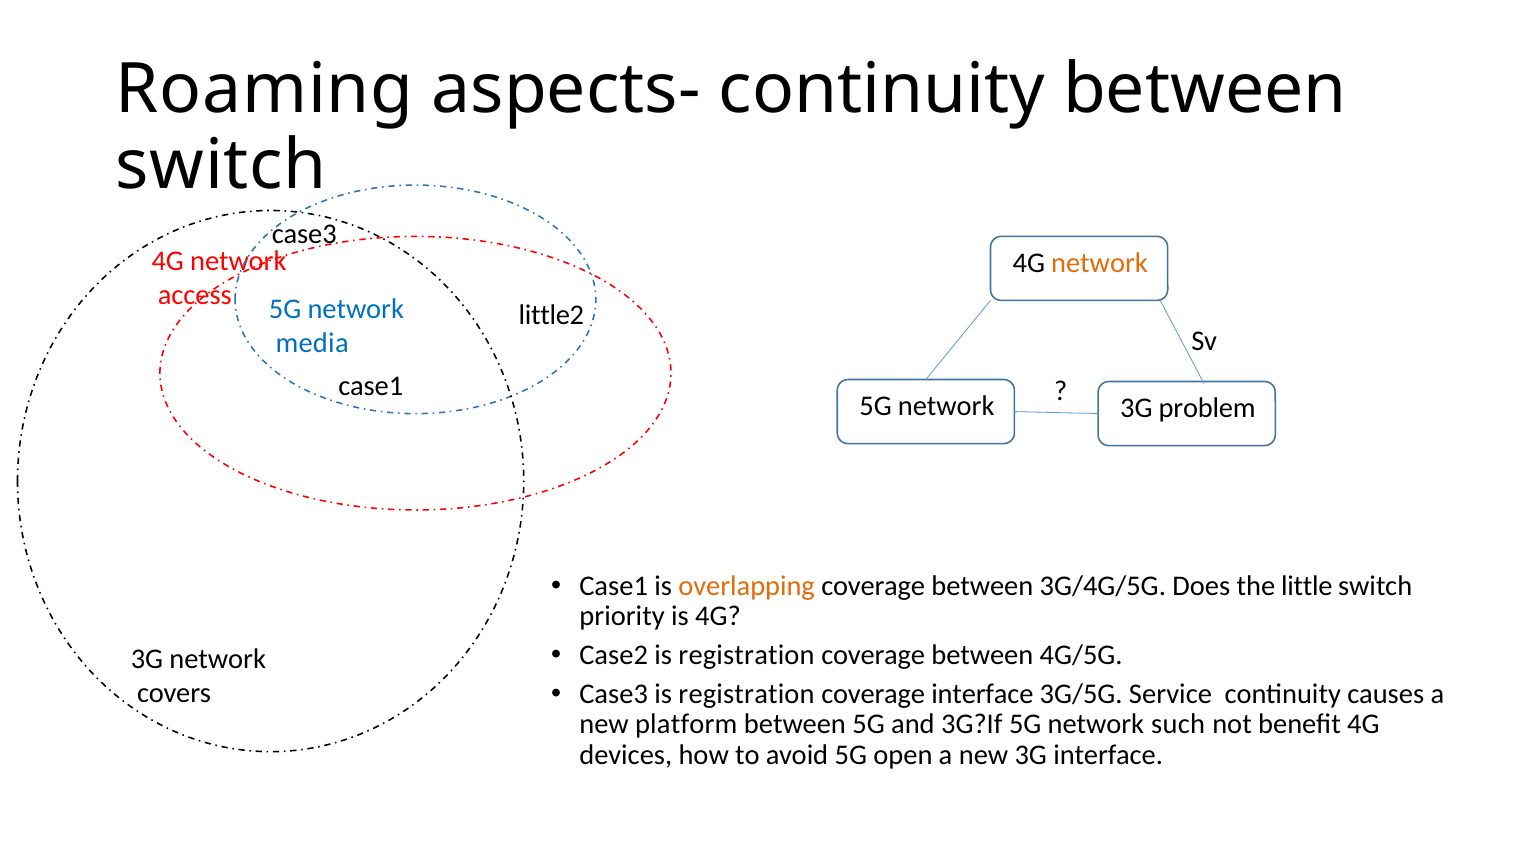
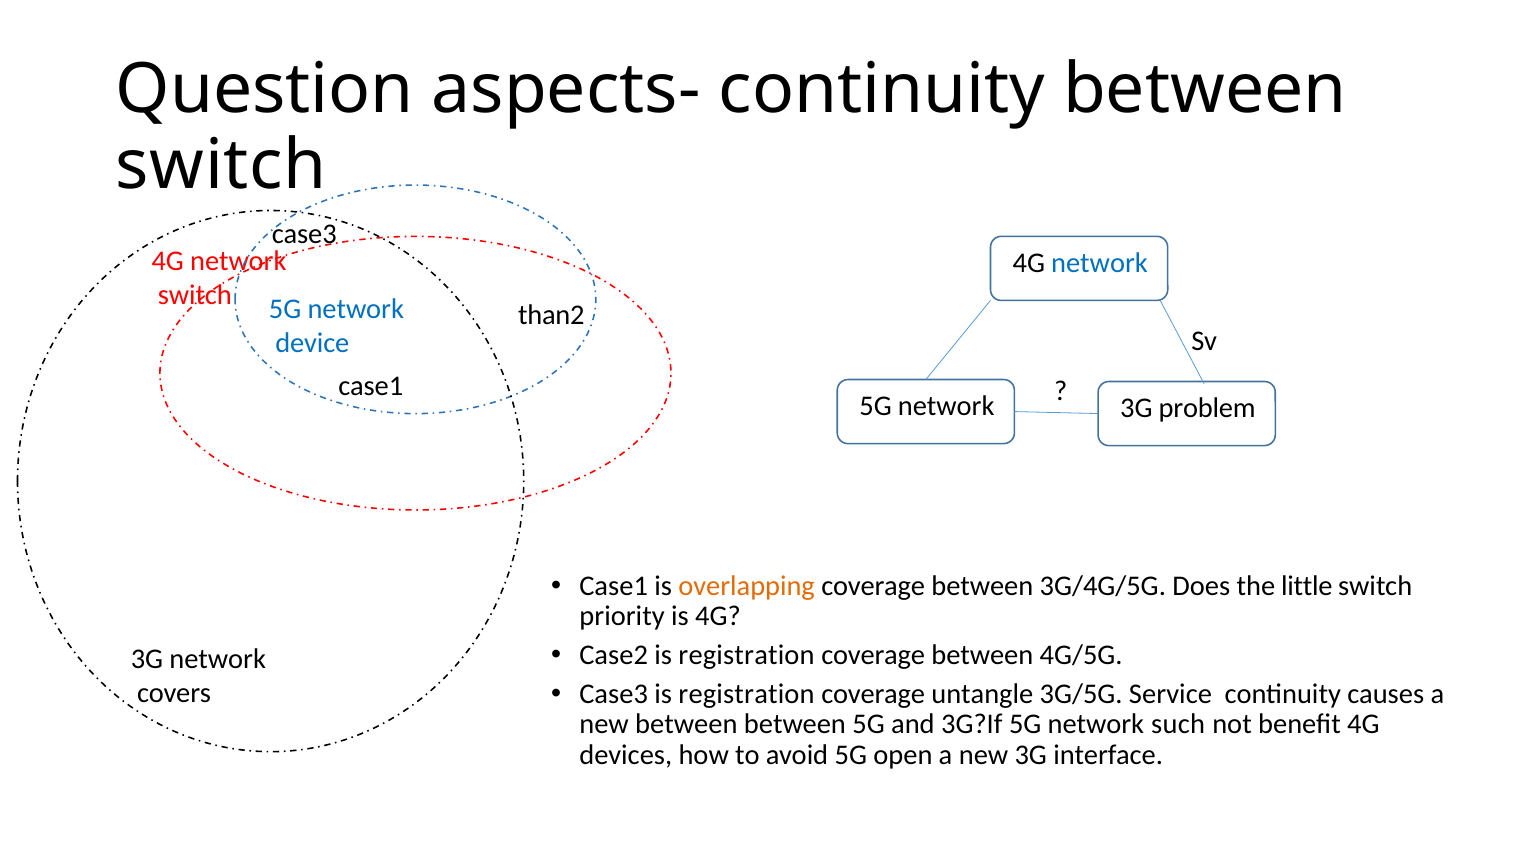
Roaming: Roaming -> Question (265, 90)
network colour: orange -> blue (1099, 263)
access: access -> switch (195, 295)
little2: little2 -> than2 (551, 315)
media: media -> device (312, 343)
coverage interface: interface -> untangle (982, 694)
new platform: platform -> between (686, 725)
